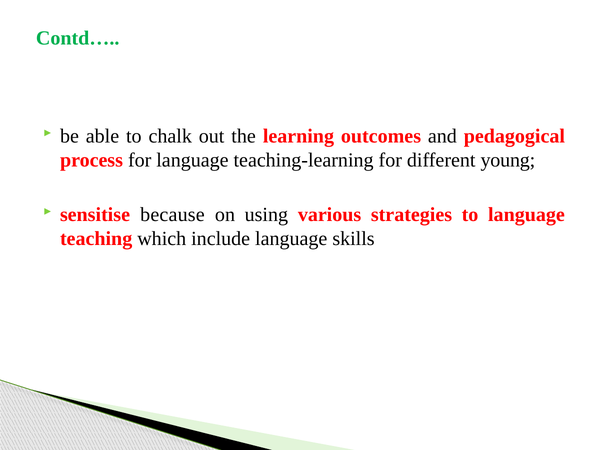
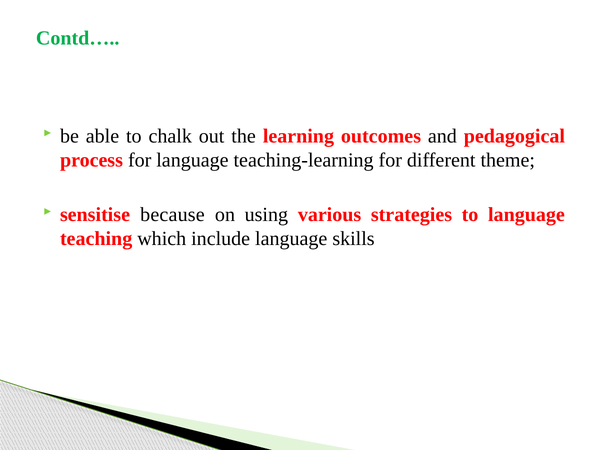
young: young -> theme (508, 160)
